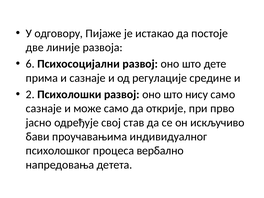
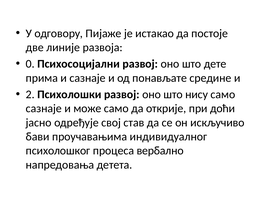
6: 6 -> 0 (30, 64)
регулације: регулације -> понављате (160, 78)
прво: прво -> доћи (222, 108)
